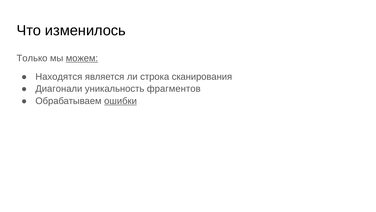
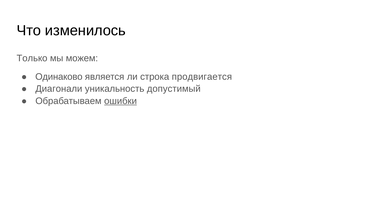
можем underline: present -> none (82, 58)
Находятся: Находятся -> Одинаково (59, 76)
сканирования: сканирования -> продвигается (202, 76)
фрагментов: фрагментов -> допустимый (174, 89)
